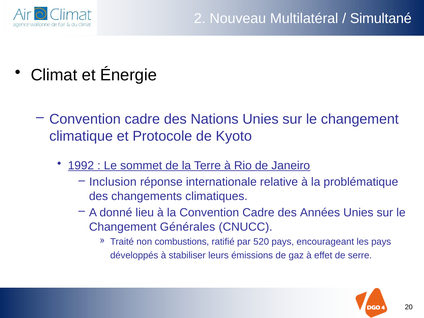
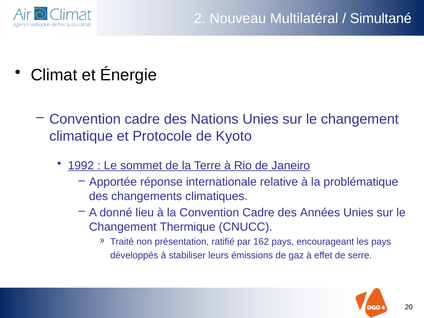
Inclusion: Inclusion -> Apportée (113, 182)
Générales: Générales -> Thermique (188, 227)
combustions: combustions -> présentation (182, 242)
520: 520 -> 162 (261, 242)
